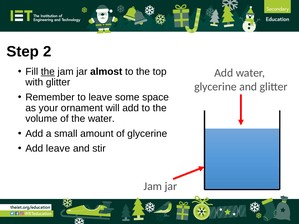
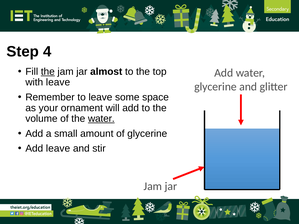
2: 2 -> 4 (47, 52)
with glitter: glitter -> leave (58, 82)
water underline: none -> present (101, 119)
